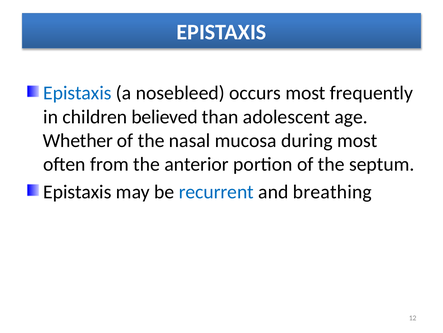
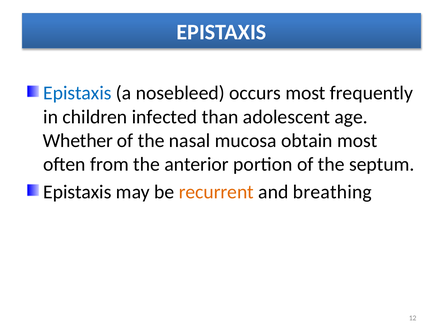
believed: believed -> infected (165, 117)
during: during -> obtain (307, 140)
recurrent colour: blue -> orange (216, 191)
